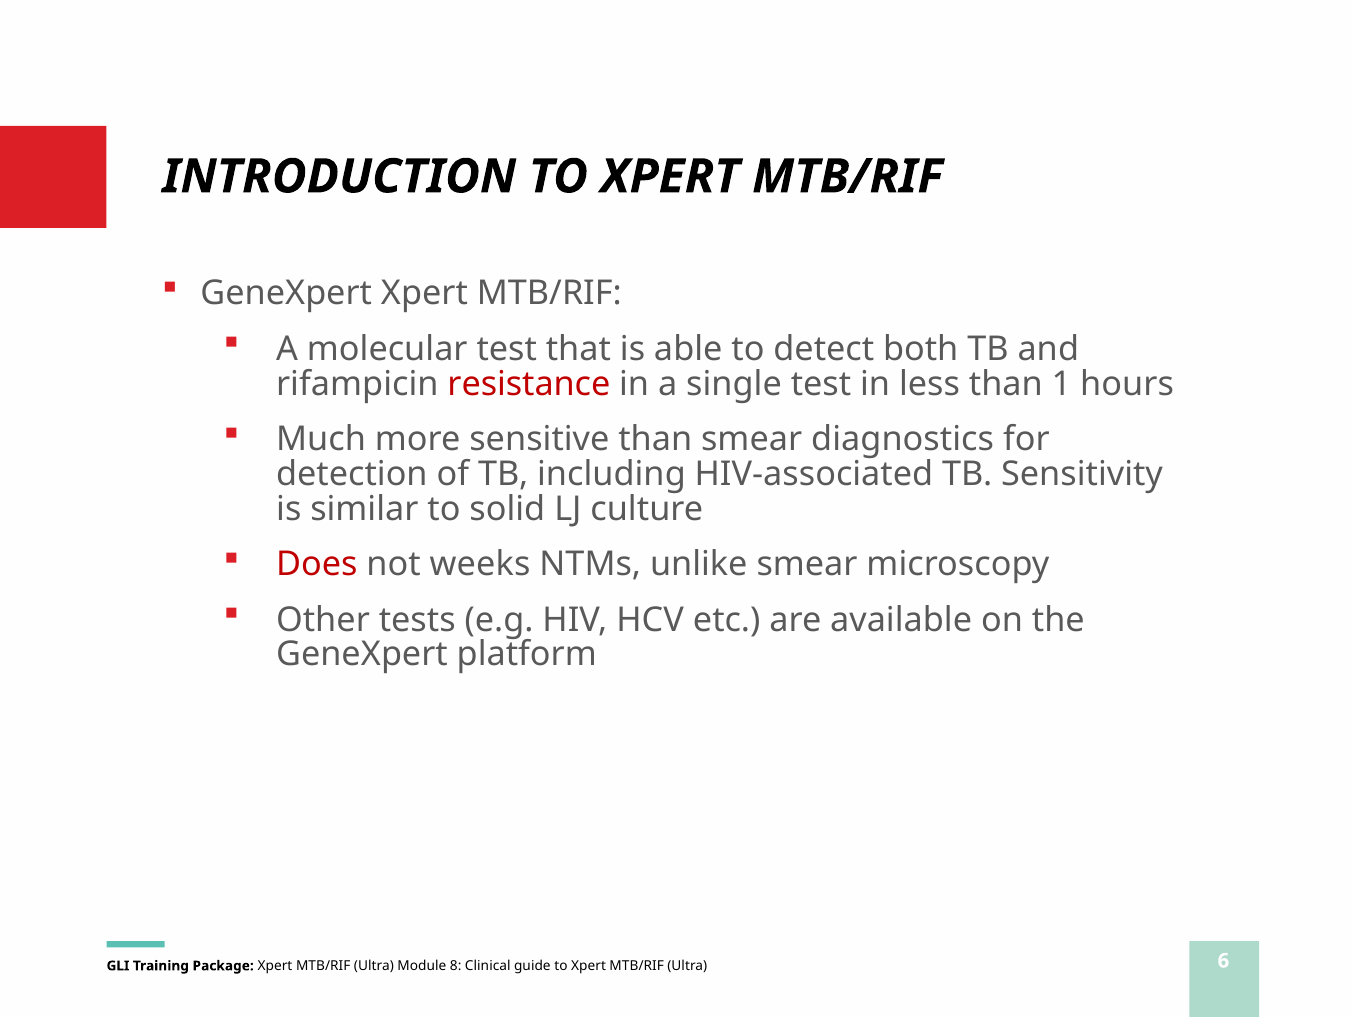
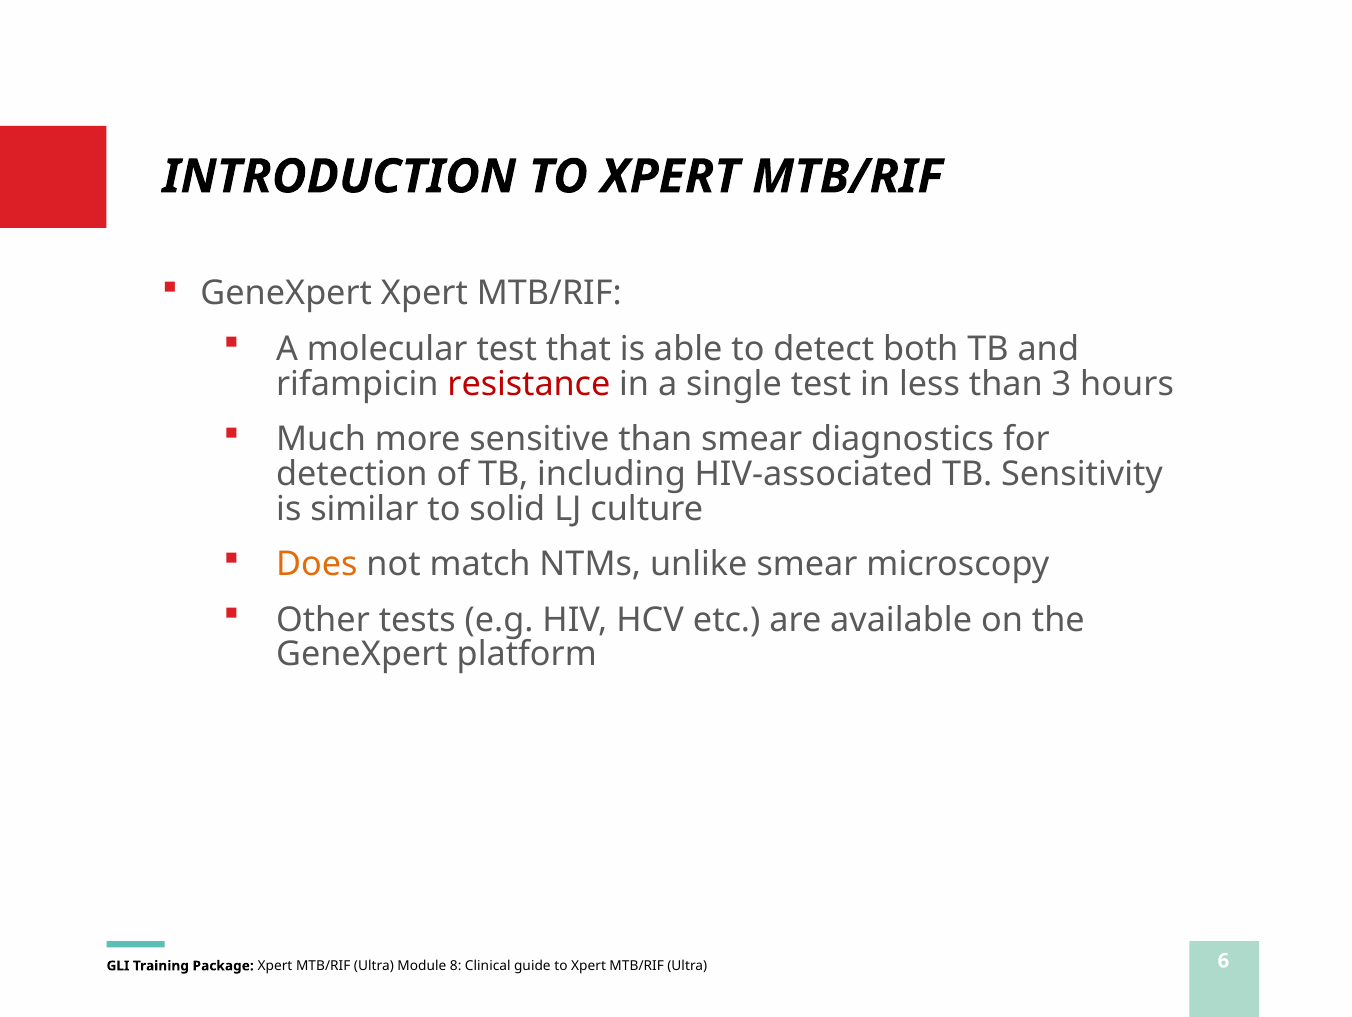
1: 1 -> 3 (1061, 384)
Does colour: red -> orange (317, 565)
weeks: weeks -> match (480, 565)
